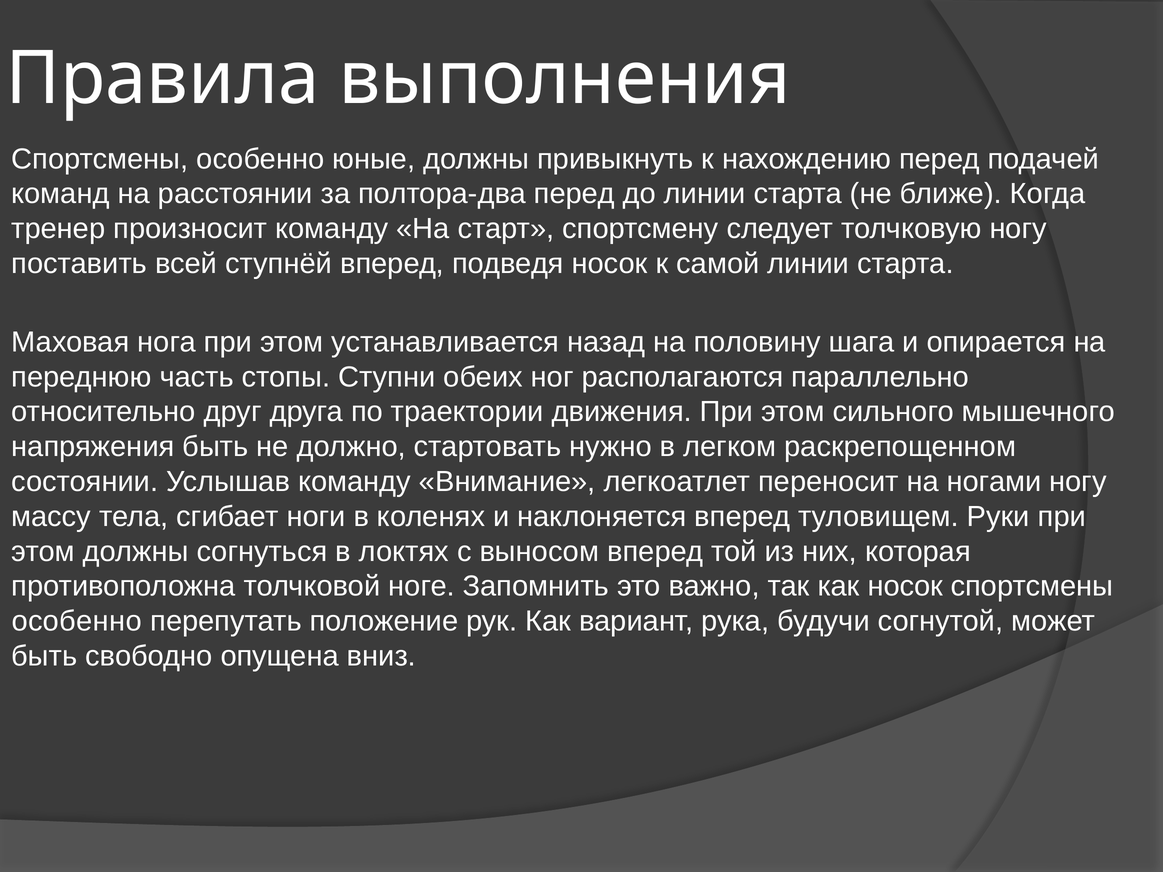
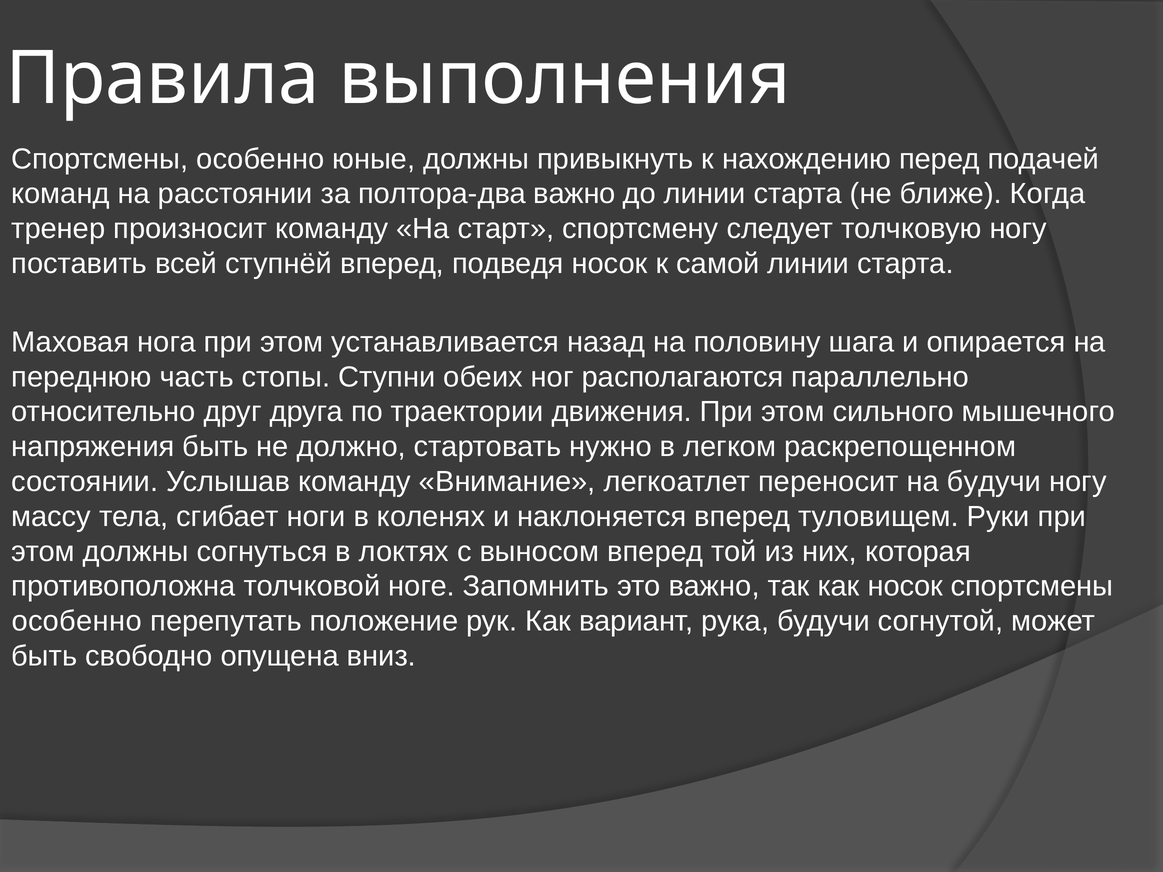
полтора-два перед: перед -> важно (575, 194)
на ногами: ногами -> будучи (994, 482)
